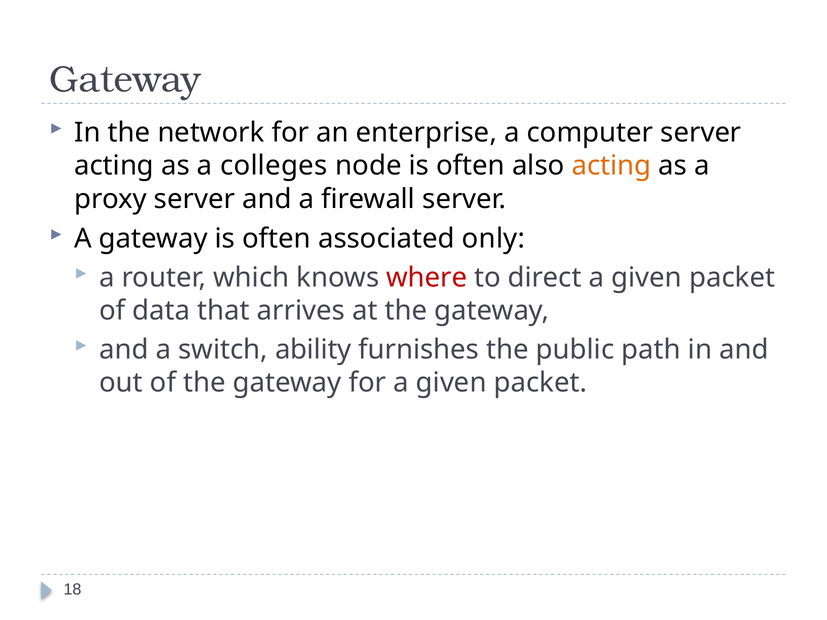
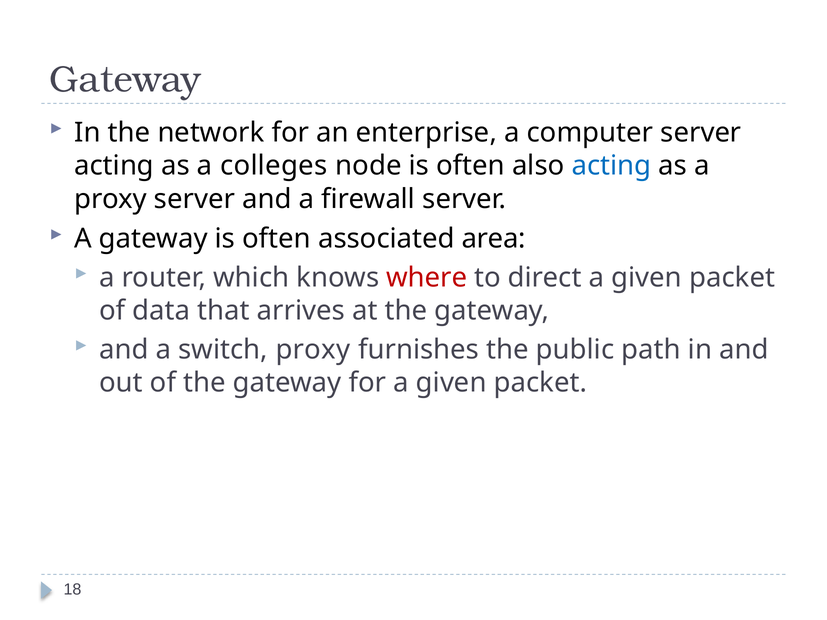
acting colour: orange -> blue (612, 166)
only: only -> area (494, 239)
switch ability: ability -> proxy (313, 350)
